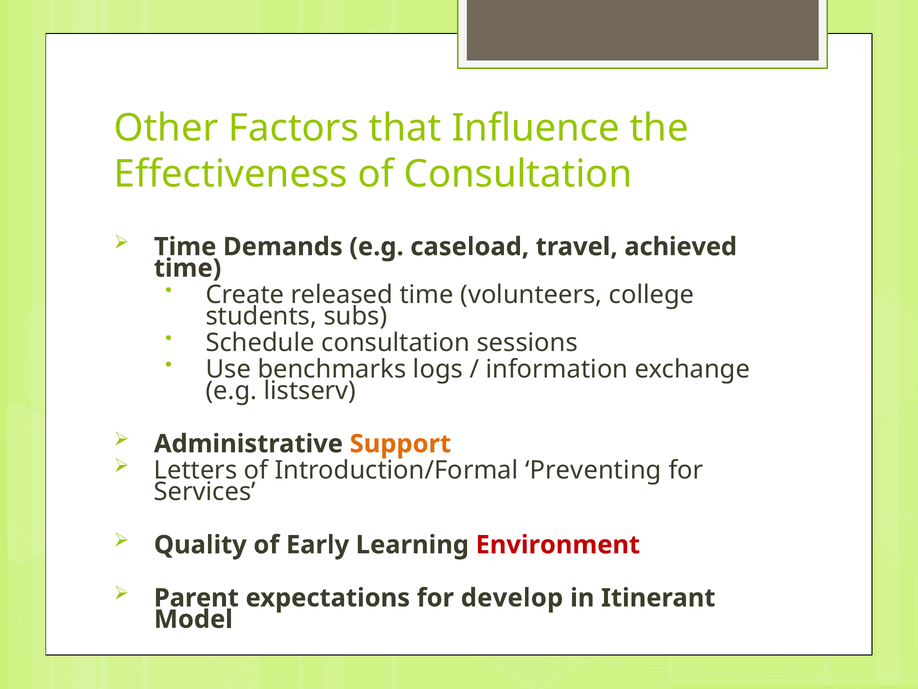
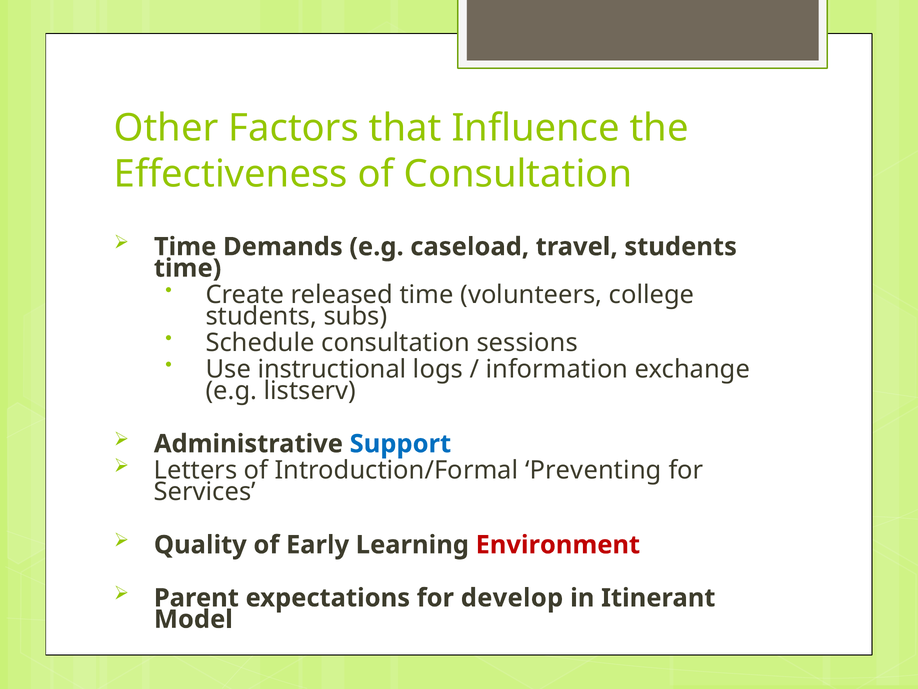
travel achieved: achieved -> students (681, 247)
benchmarks: benchmarks -> instructional (332, 369)
Support colour: orange -> blue (400, 444)
